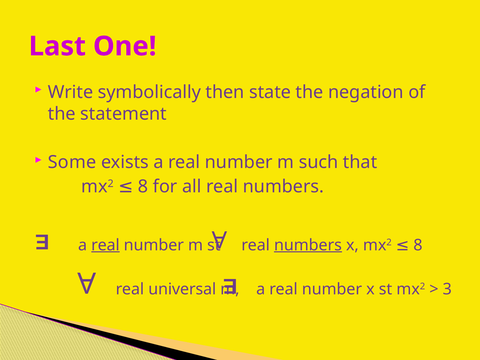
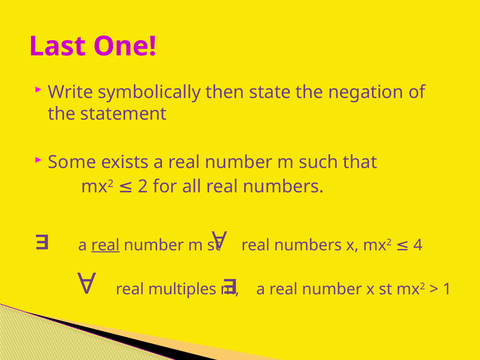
8: 8 -> 2 (143, 187)
numbers underline: present -> none (308, 245)
x mx2 8: 8 -> 4 (418, 245)
universal: universal -> multiples (182, 289)
3: 3 -> 1 (447, 289)
